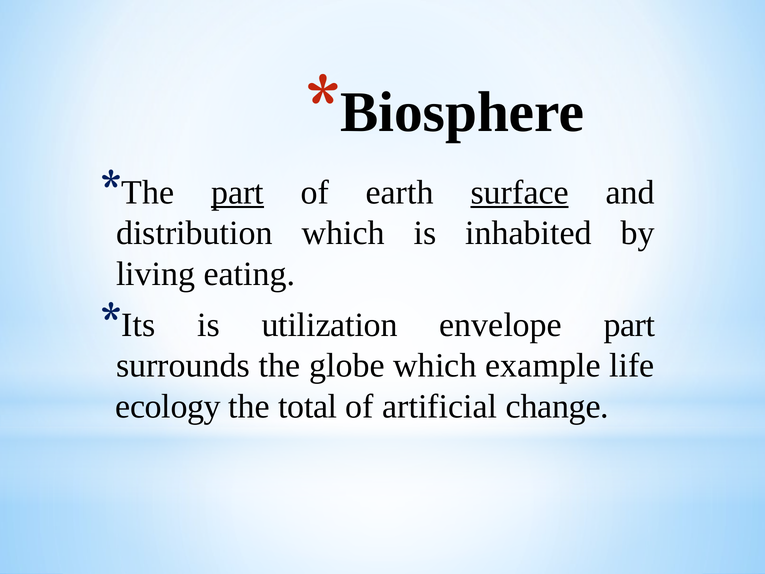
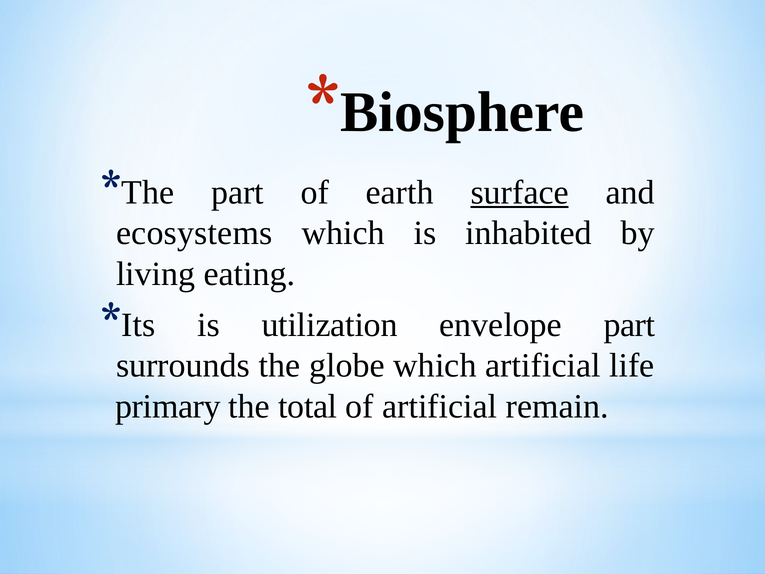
part underline: present -> none (237, 192)
distribution: distribution -> ecosystems (194, 233)
which example: example -> artificial (543, 366)
ecology: ecology -> primary (168, 406)
change: change -> remain (557, 406)
